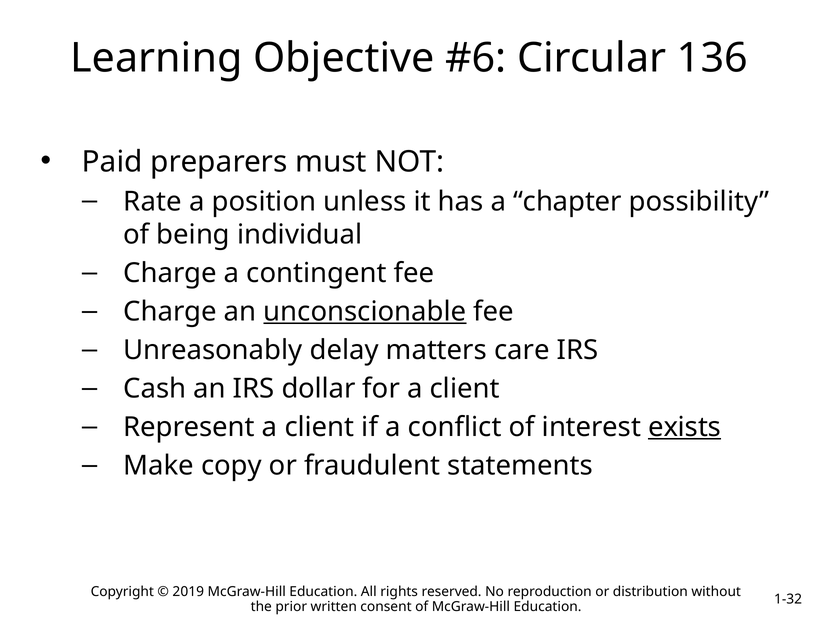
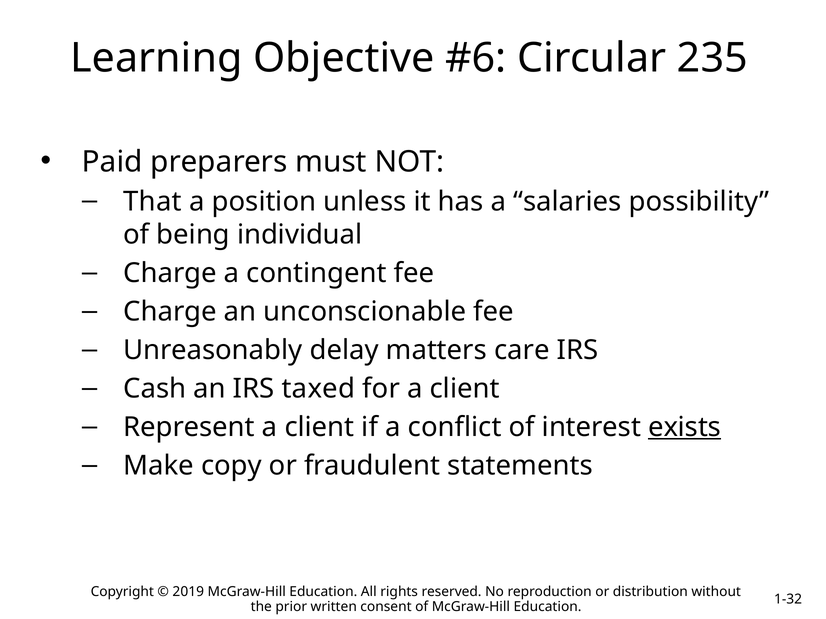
136: 136 -> 235 (712, 58)
Rate: Rate -> That (152, 202)
chapter: chapter -> salaries (567, 202)
unconscionable underline: present -> none (365, 312)
dollar: dollar -> taxed (318, 389)
